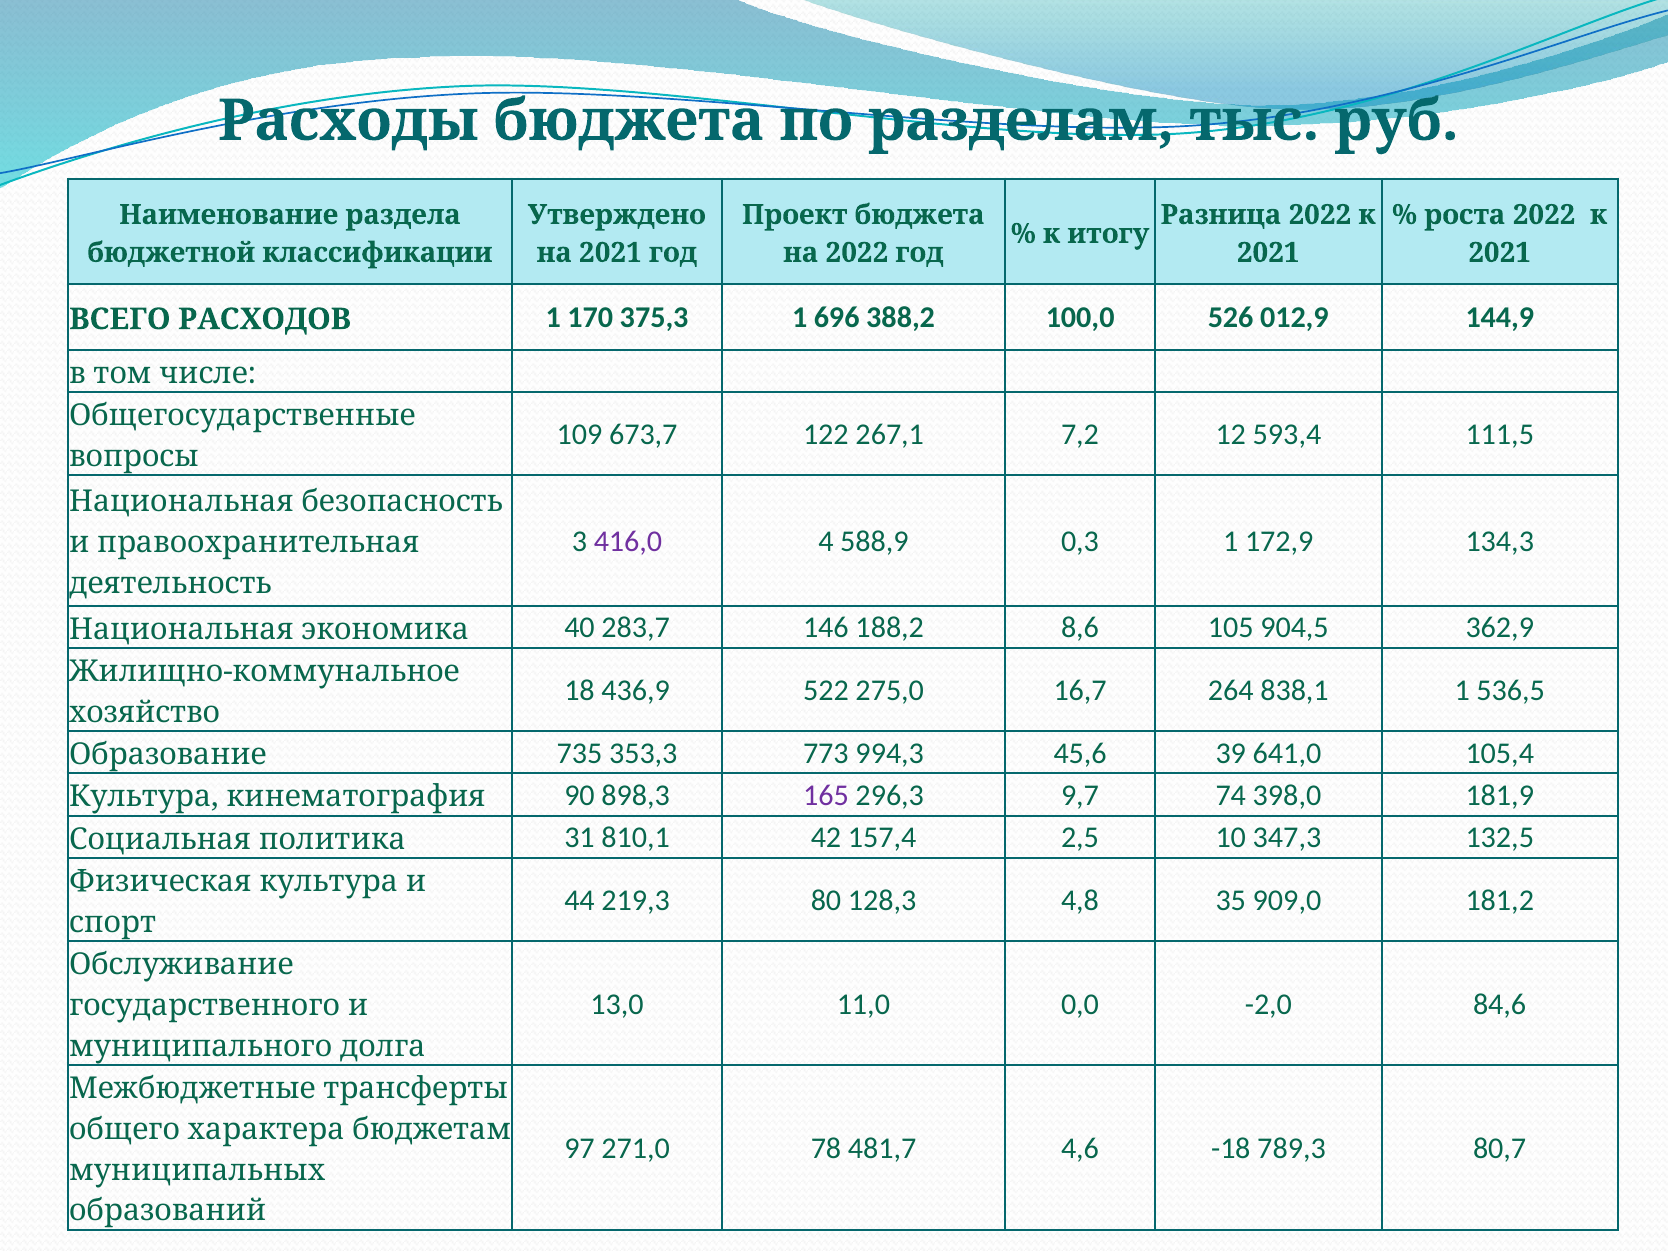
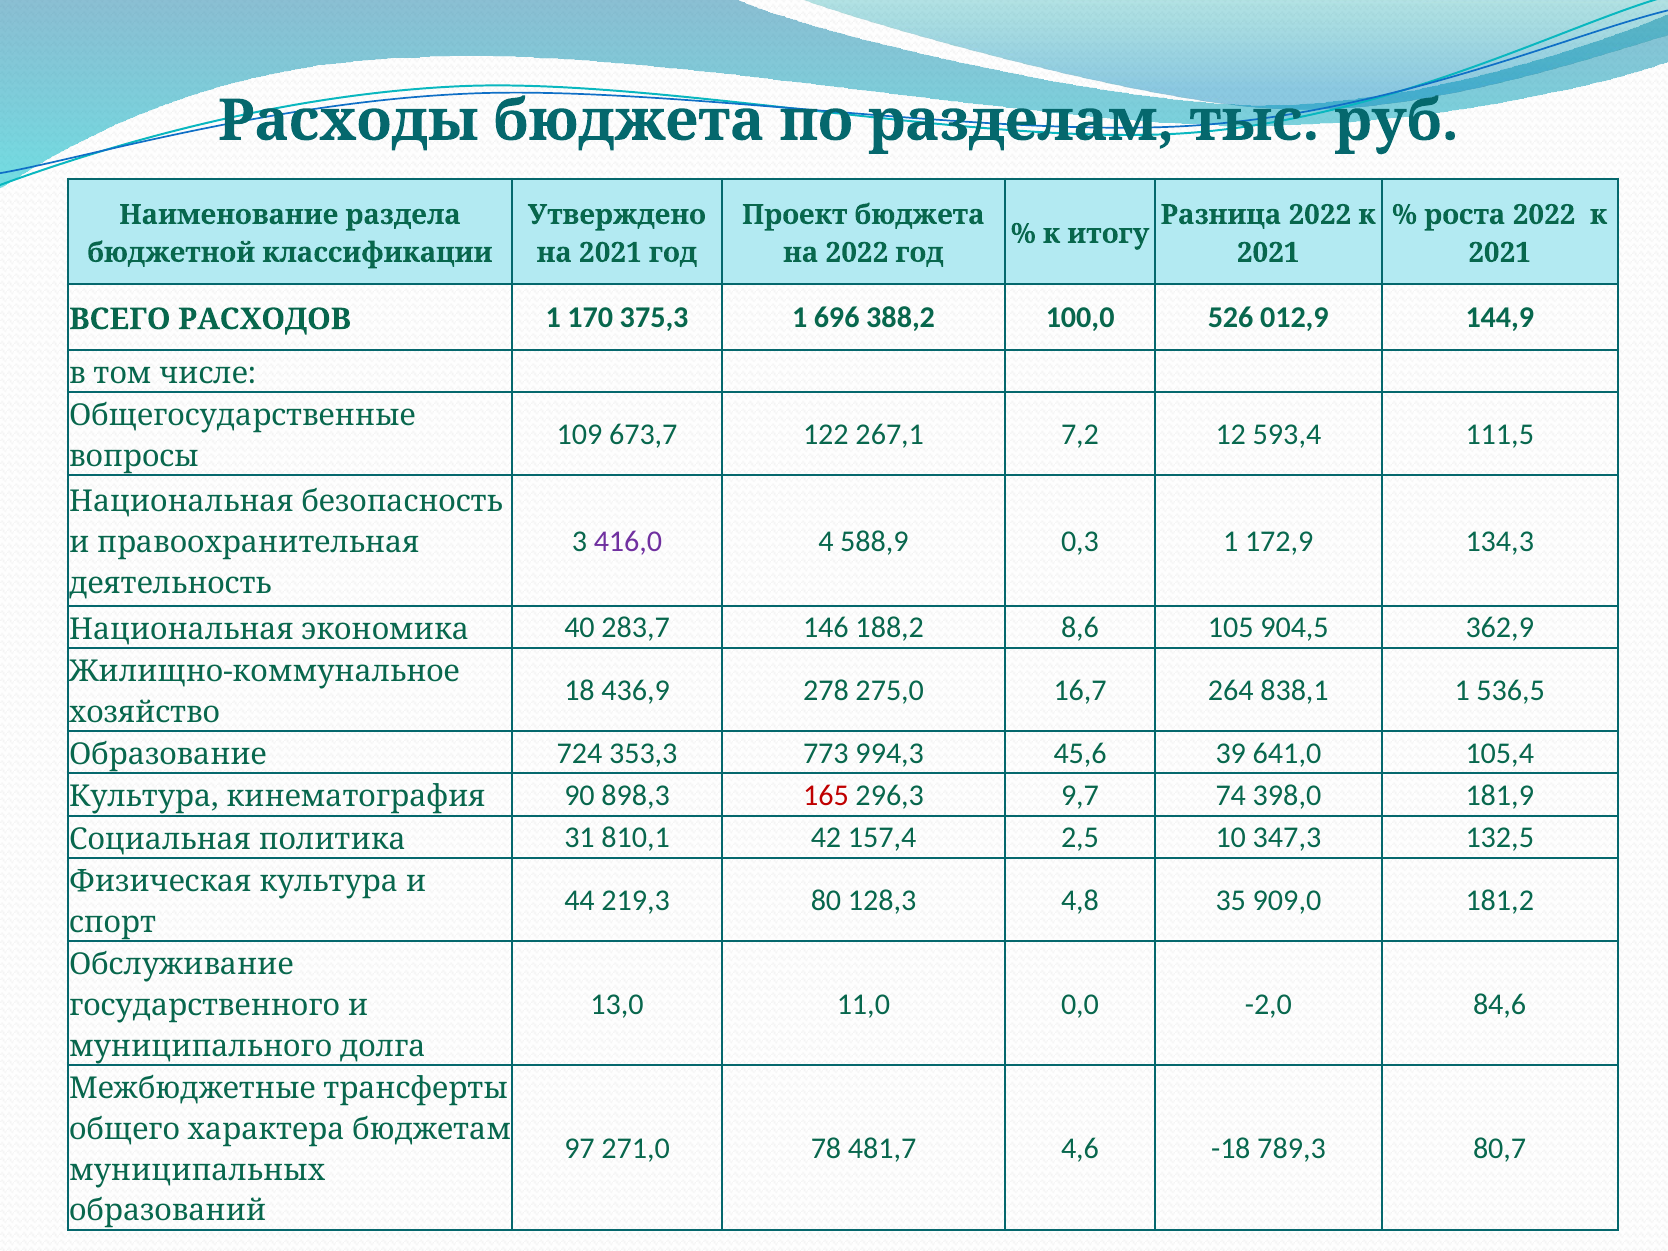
522: 522 -> 278 (826, 691)
735: 735 -> 724 (580, 753)
165 colour: purple -> red (826, 796)
